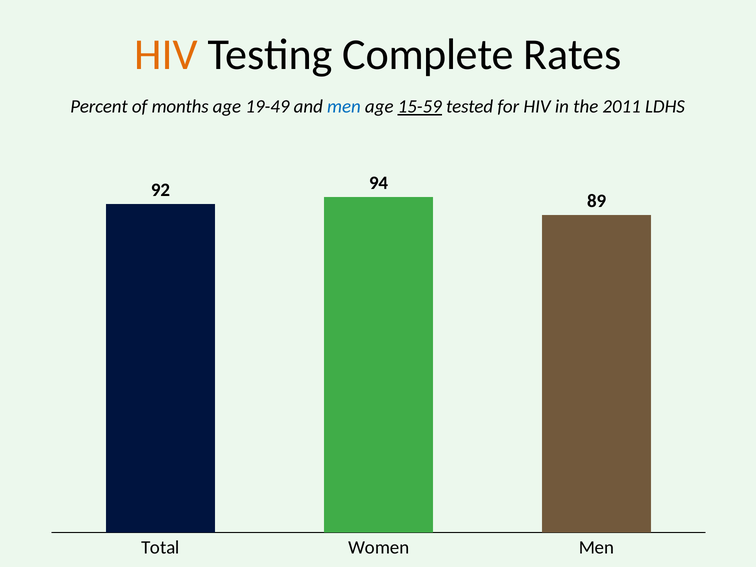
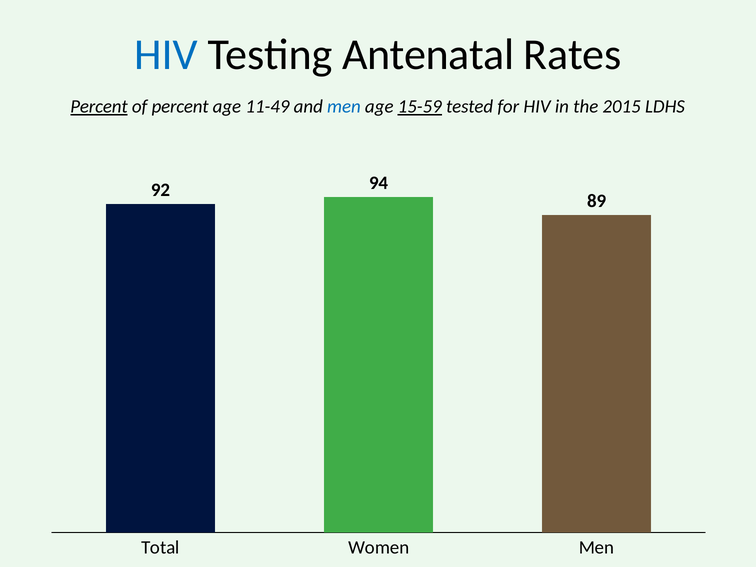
HIV colour: orange -> blue (166, 54)
Complete: Complete -> Antenatal (428, 54)
Percent underline: none -> present (99, 107)
of months: months -> percent (180, 107)
19-49: 19-49 -> 11-49 (267, 107)
2011: 2011 -> 2015 (622, 107)
